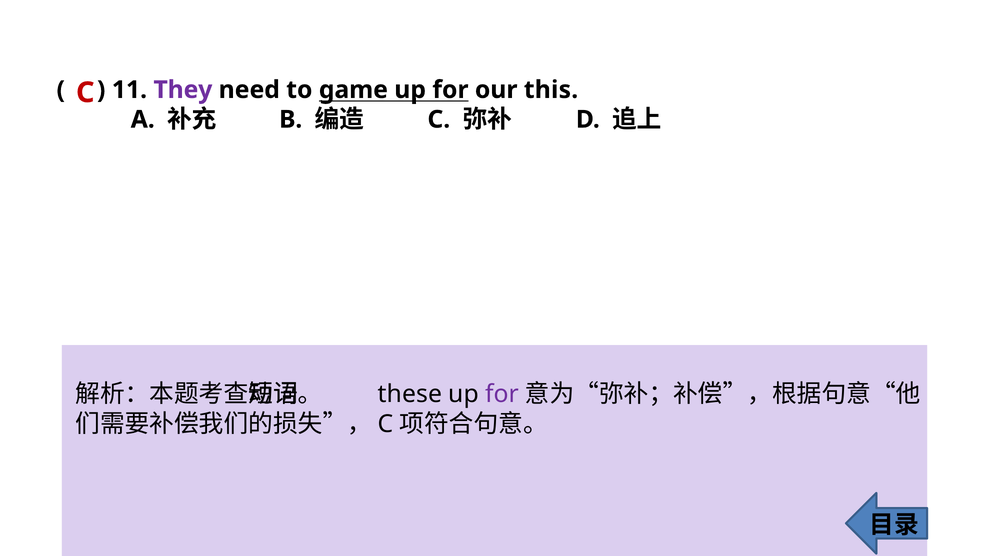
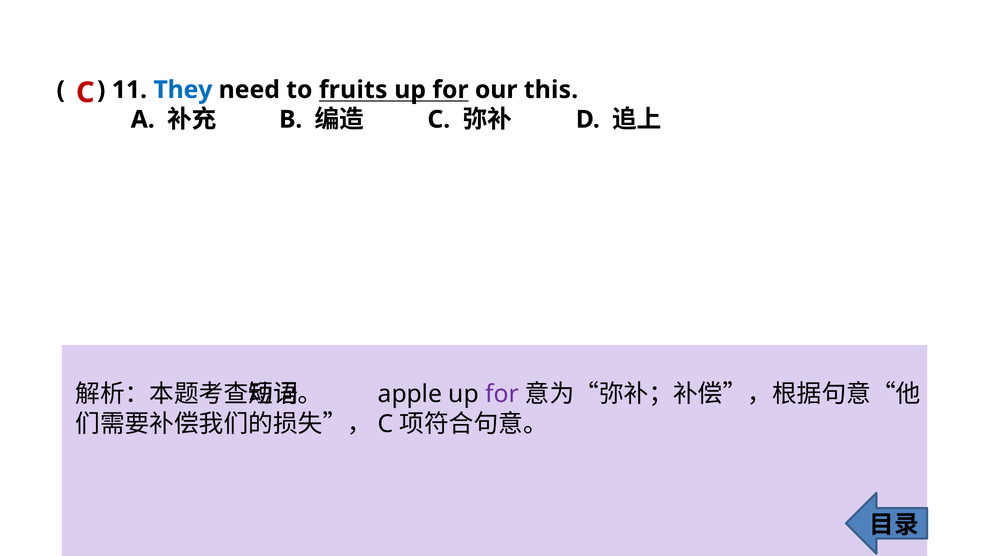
They colour: purple -> blue (183, 90)
game: game -> fruits (353, 90)
these: these -> apple (410, 394)
